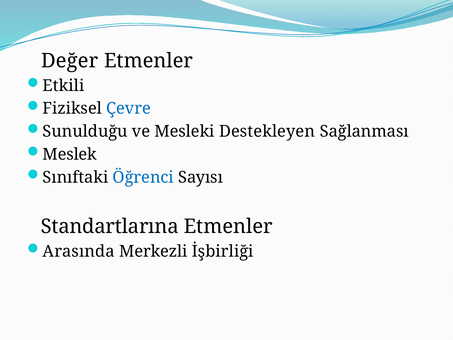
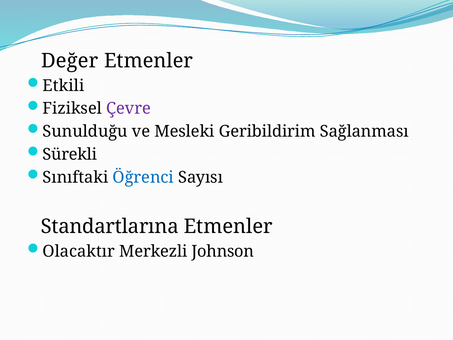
Çevre colour: blue -> purple (128, 109)
Destekleyen: Destekleyen -> Geribildirim (267, 131)
Meslek: Meslek -> Sürekli (70, 154)
Arasında: Arasında -> Olacaktır (79, 251)
İşbirliği: İşbirliği -> Johnson (223, 251)
